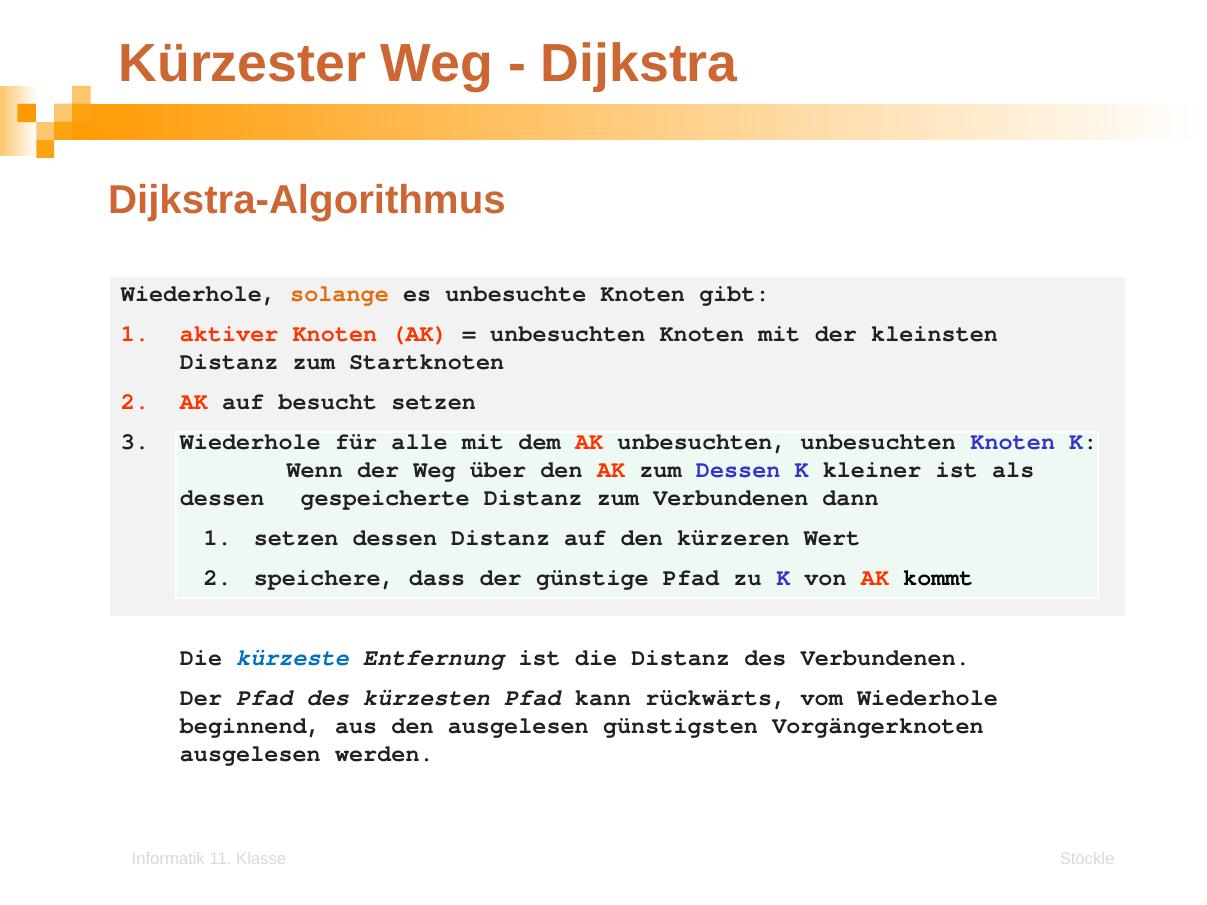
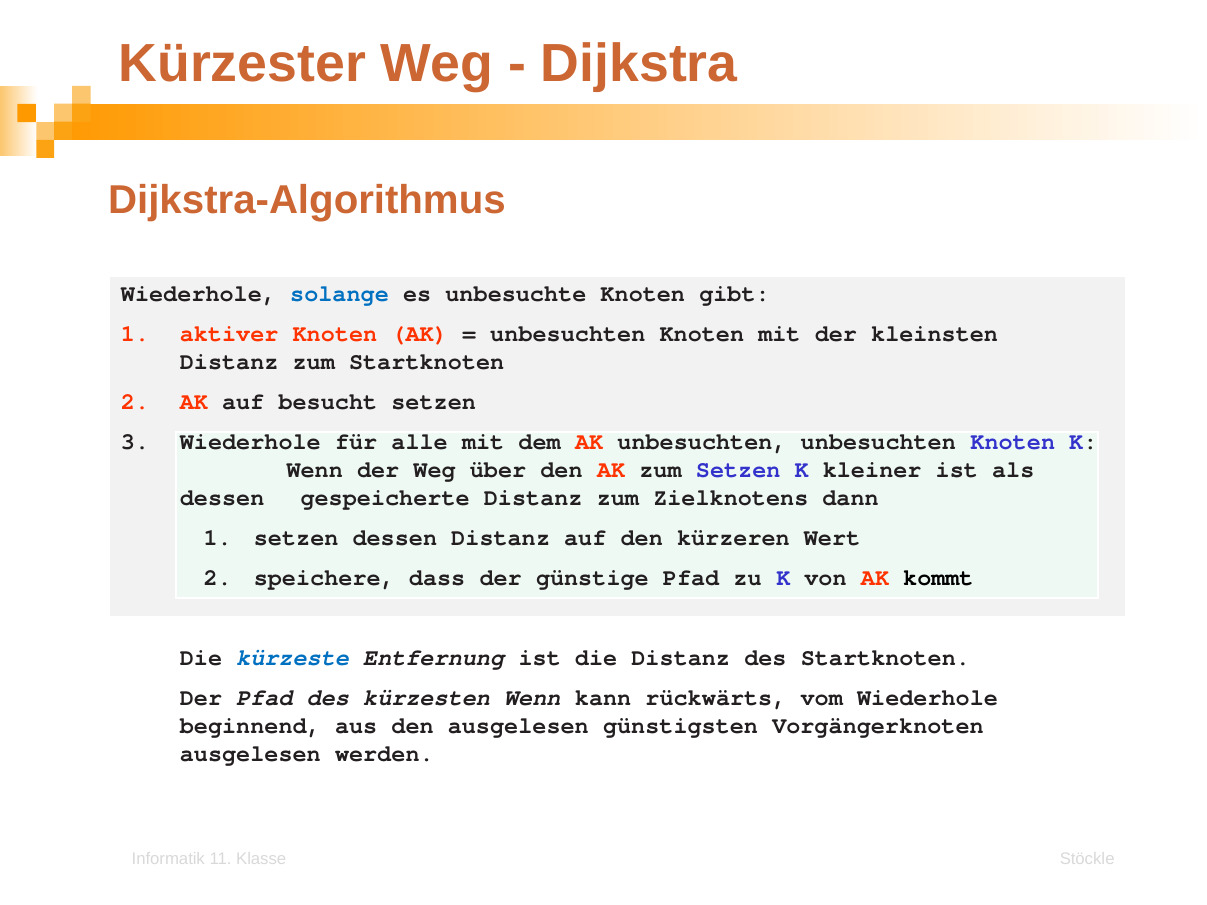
solange colour: orange -> blue (340, 294)
zum Dessen: Dessen -> Setzen (738, 470)
zum Verbundenen: Verbundenen -> Zielknotens (731, 498)
des Verbundenen: Verbundenen -> Startknoten (885, 658)
kürzesten Pfad: Pfad -> Wenn (532, 697)
